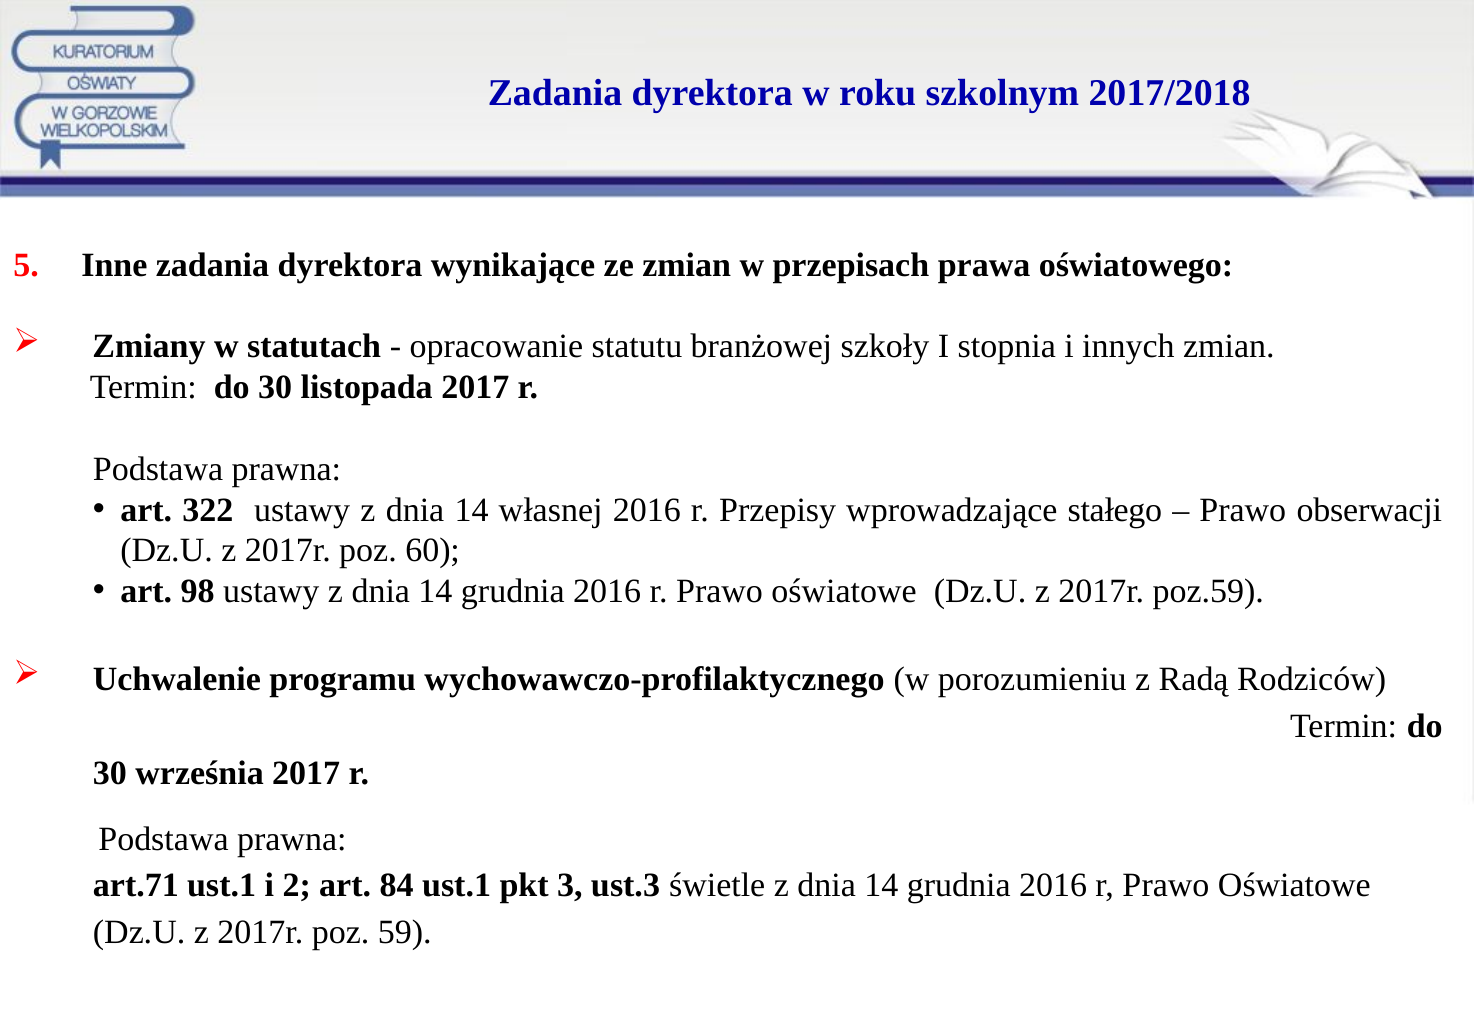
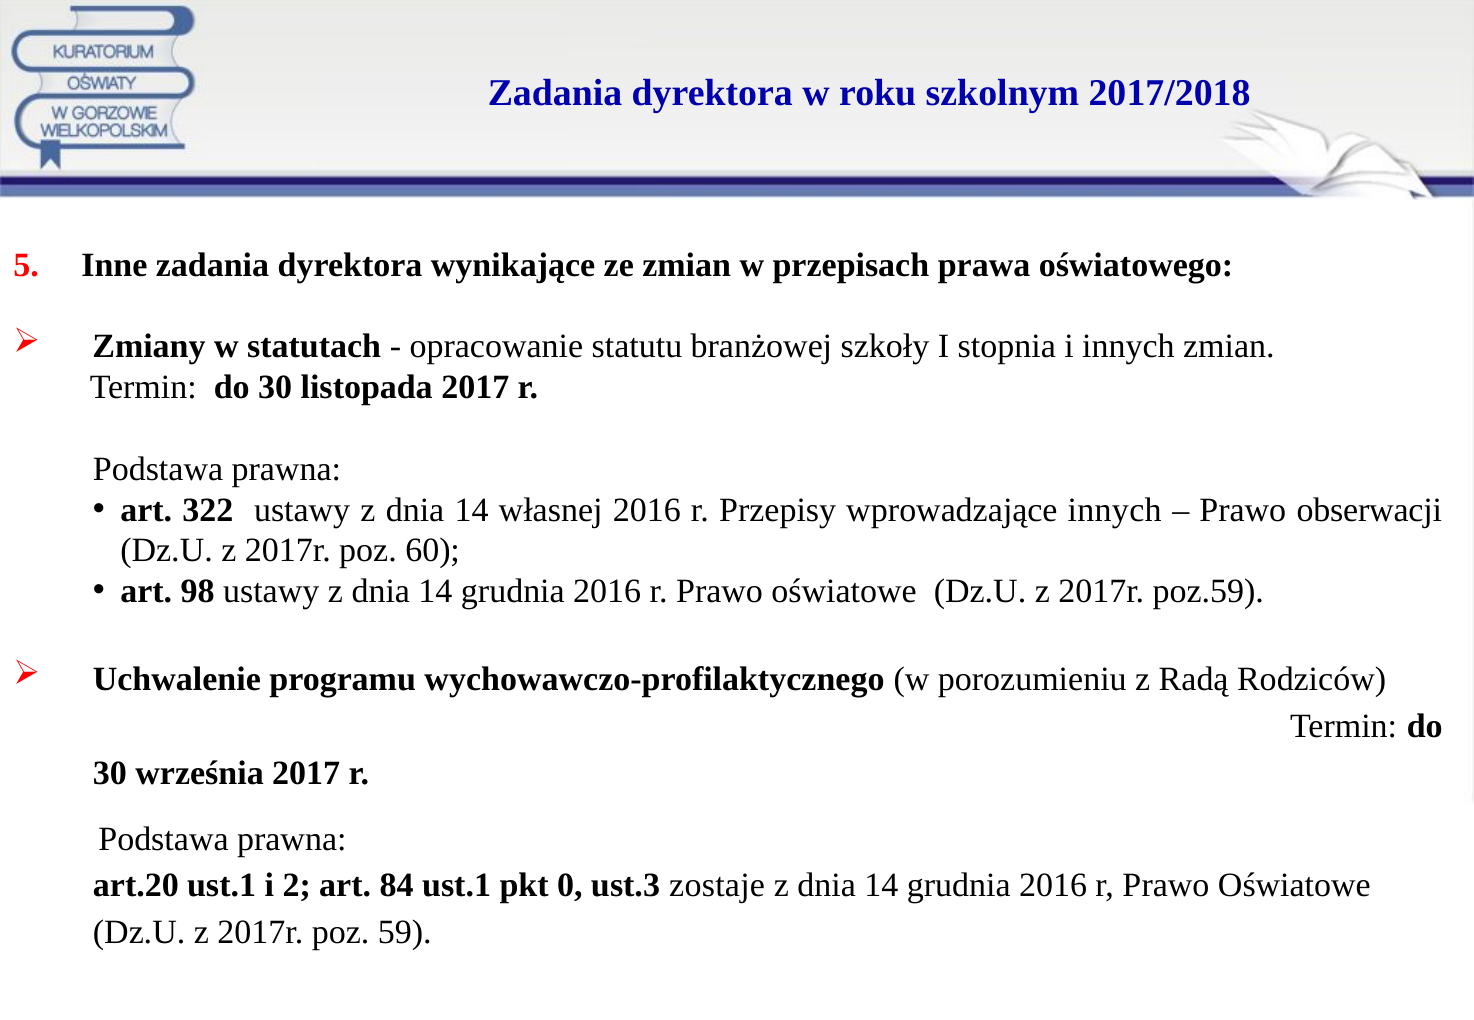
wprowadzające stałego: stałego -> innych (1115, 510)
art.71: art.71 -> art.20 (136, 886)
3: 3 -> 0 (570, 886)
świetle: świetle -> zostaje (717, 886)
